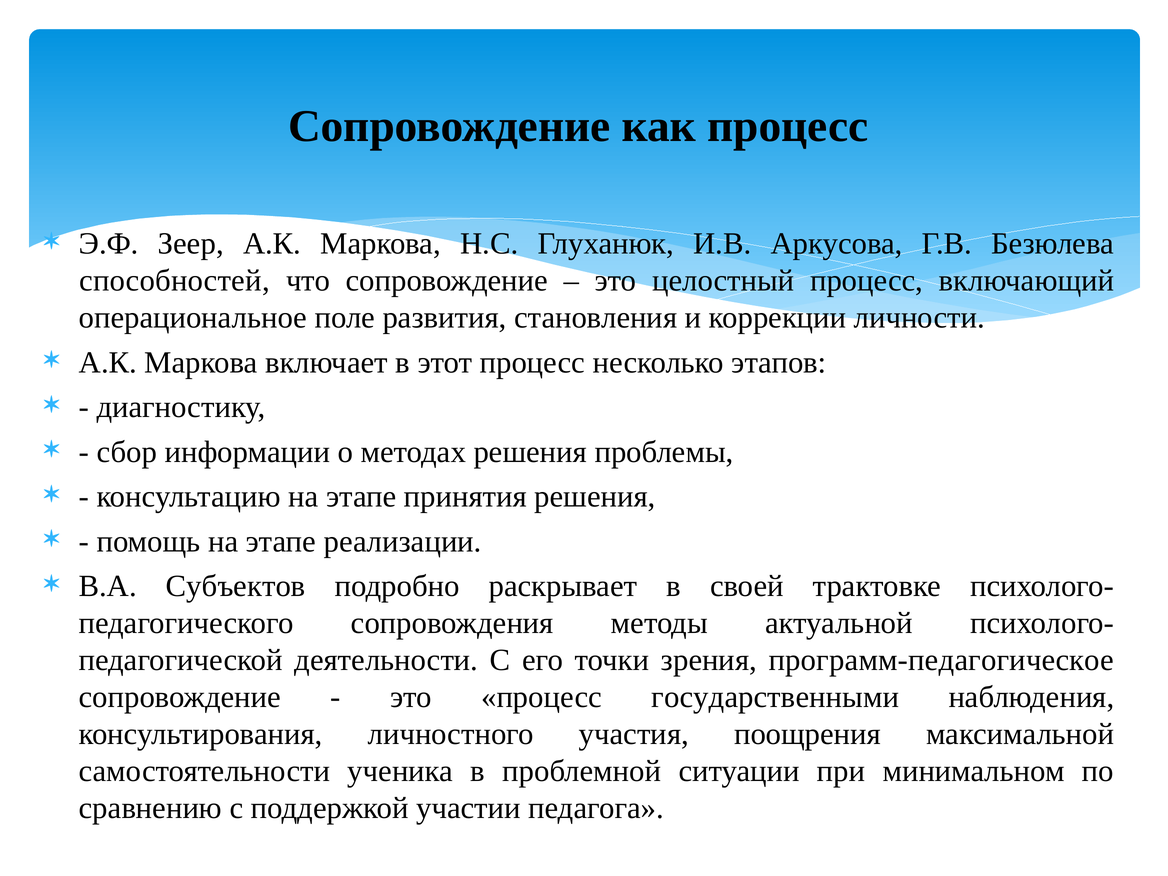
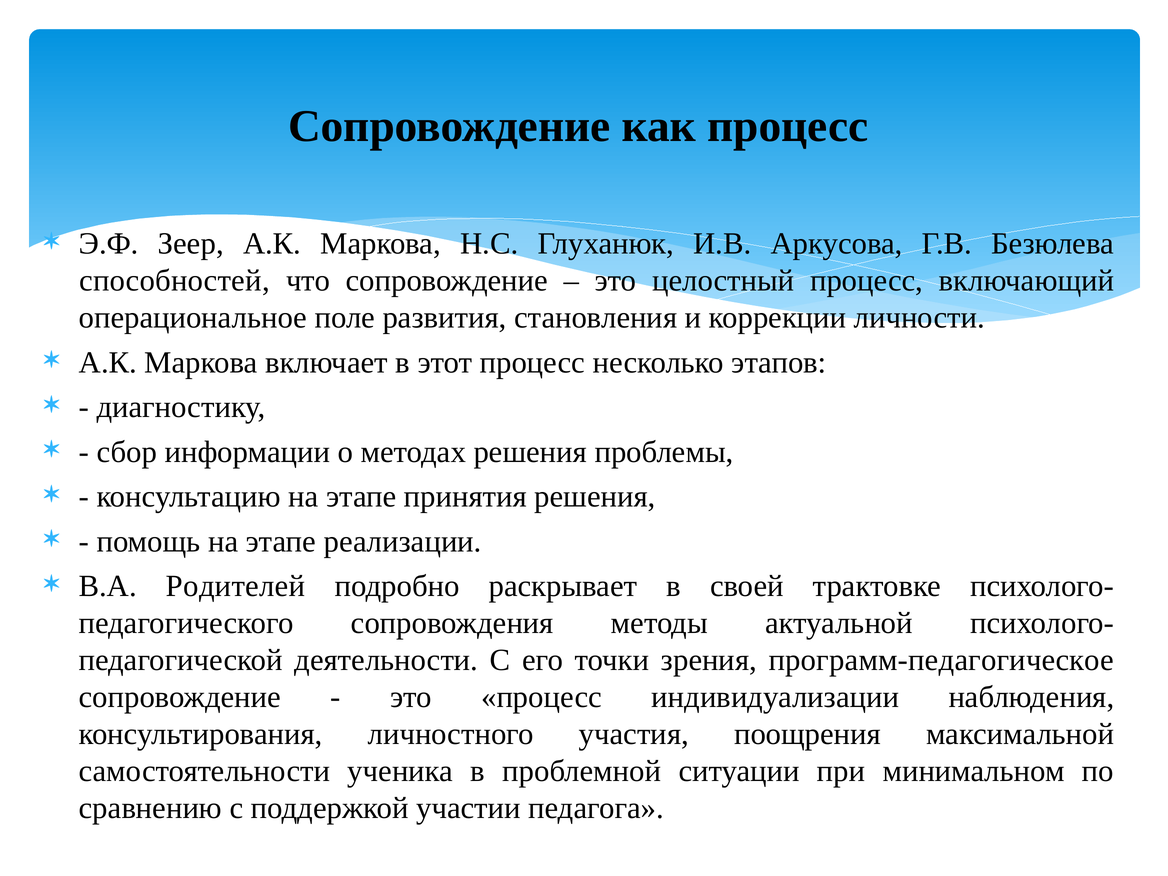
Субъектов: Субъектов -> Родителей (236, 586)
государственными: государственными -> индивидуализации (775, 697)
